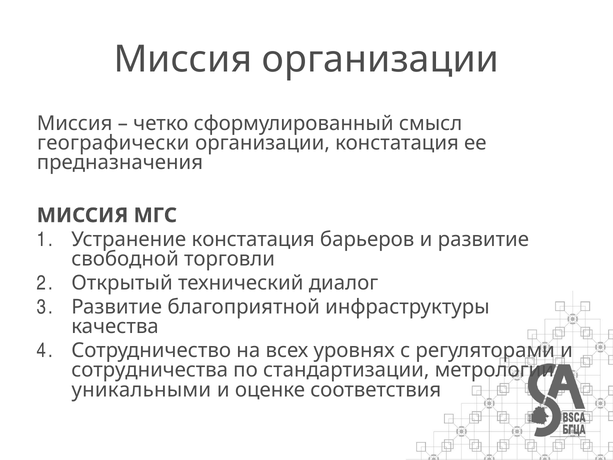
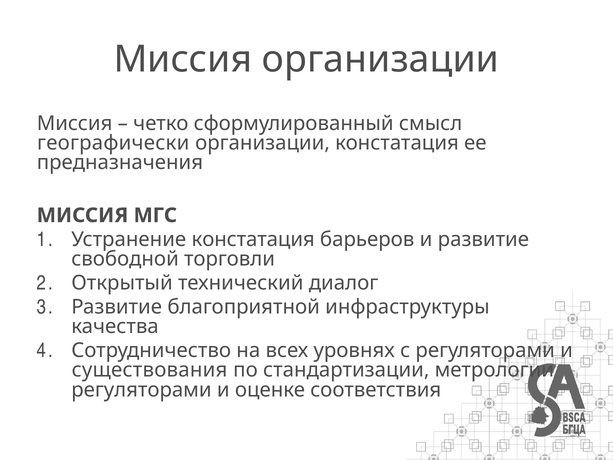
сотрудничества: сотрудничества -> существования (150, 370)
уникальными: уникальными -> регуляторами (141, 390)
